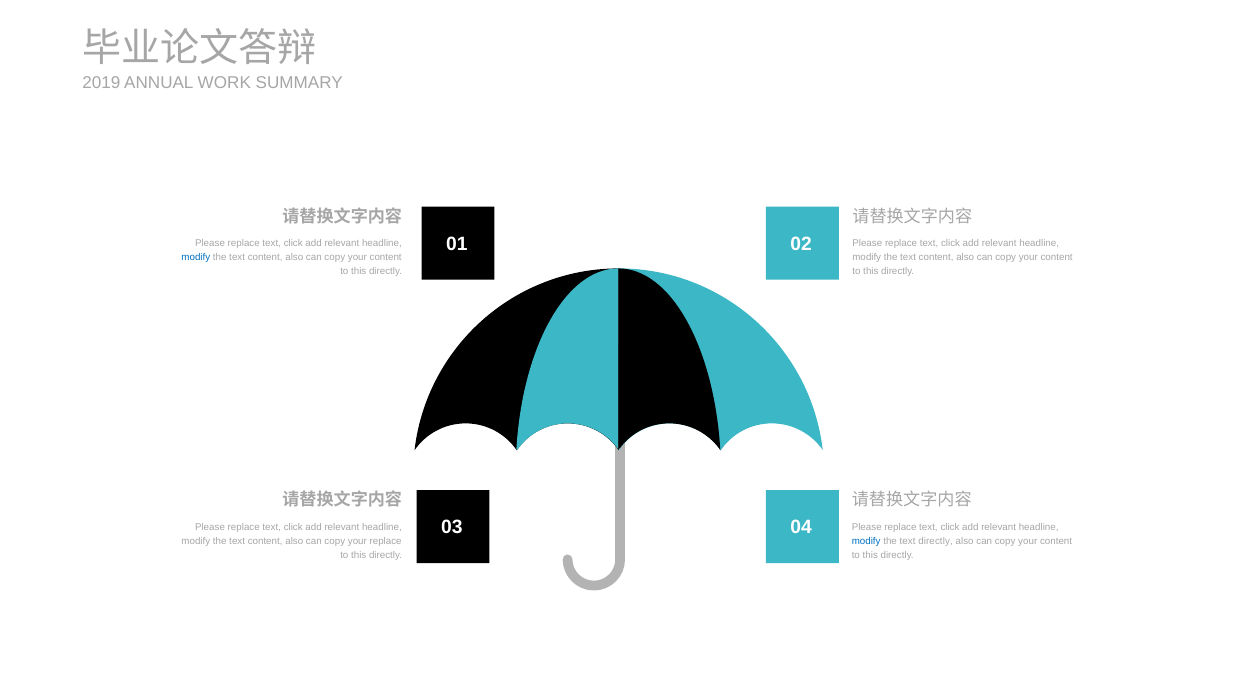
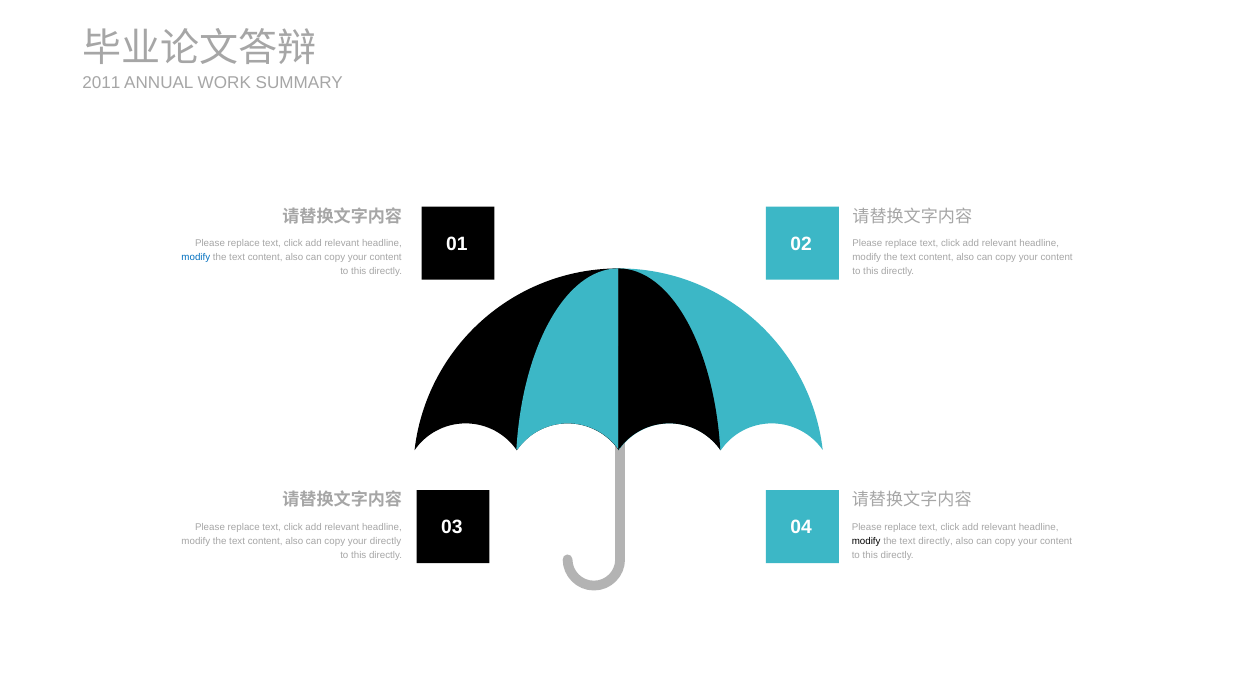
2019: 2019 -> 2011 (101, 83)
your replace: replace -> directly (386, 541)
modify colour: blue -> black (866, 541)
